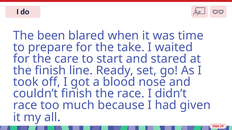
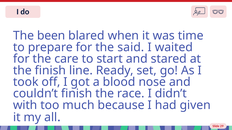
take: take -> said (131, 47)
race: race -> with (25, 105)
